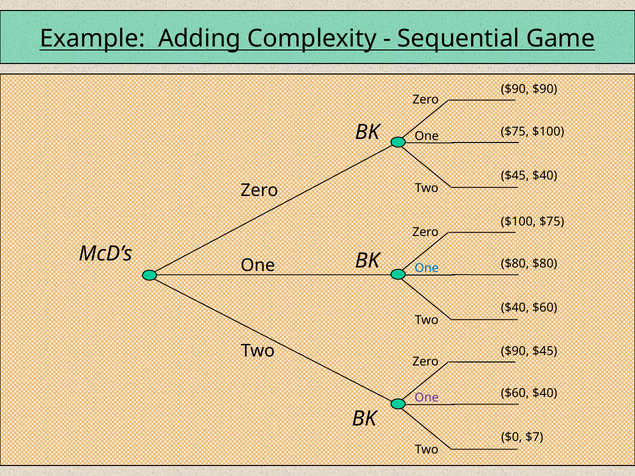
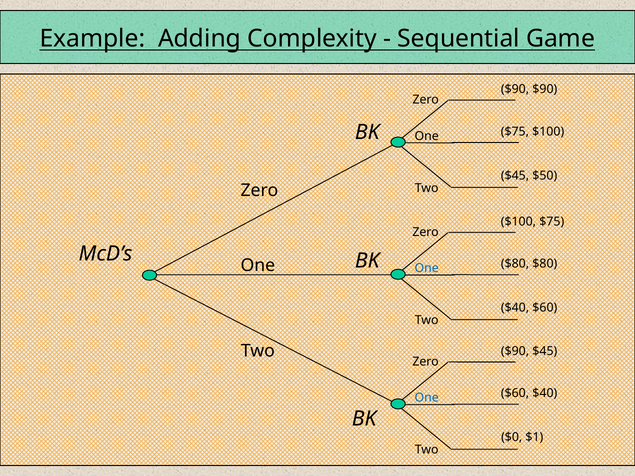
$45 $40: $40 -> $50 (545, 176)
One colour: purple -> blue (427, 398)
$7: $7 -> $1 (534, 438)
